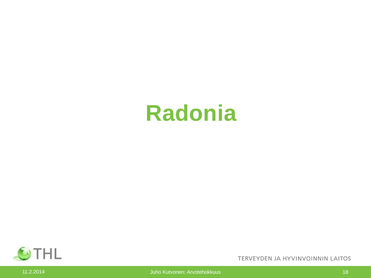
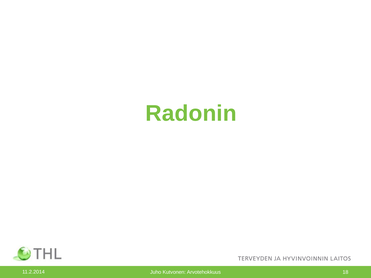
Radonia: Radonia -> Radonin (191, 113)
